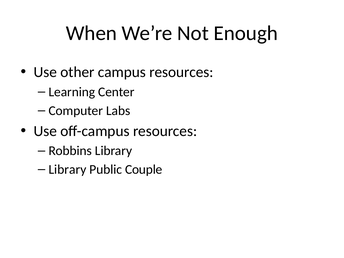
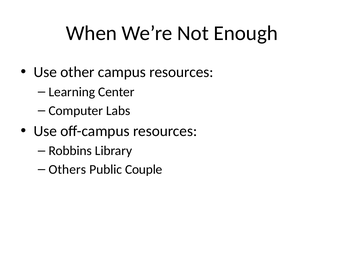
Library: Library -> Others (67, 170)
